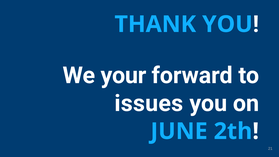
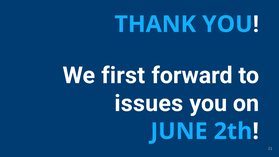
your: your -> first (123, 75)
